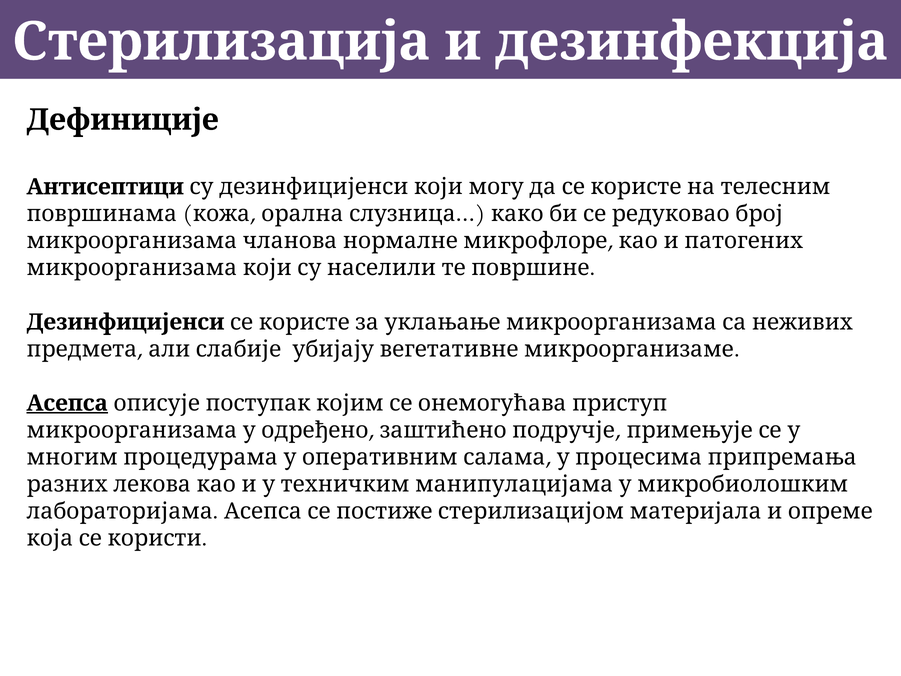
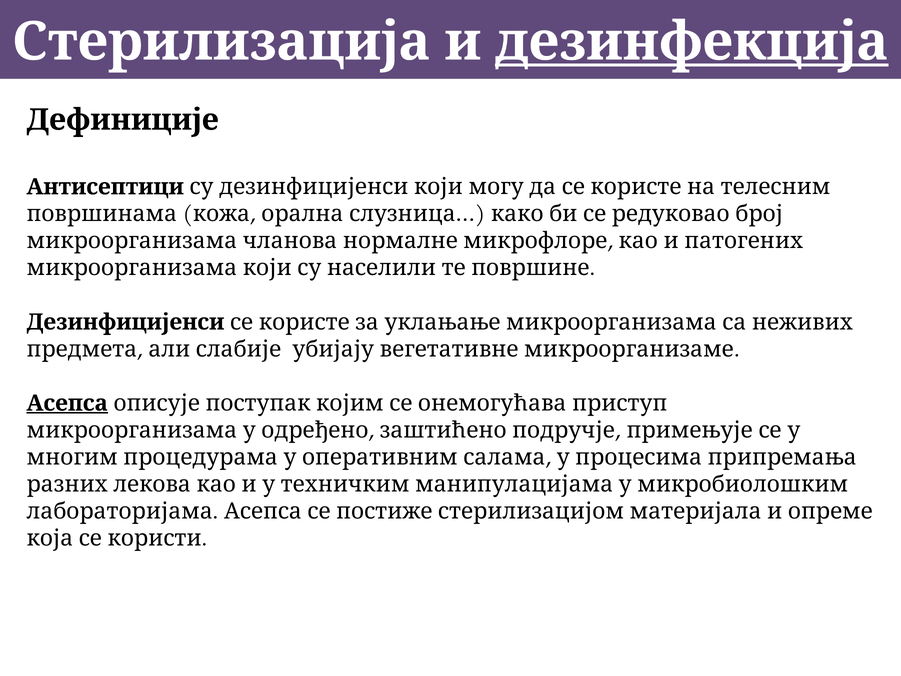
дезинфекција underline: none -> present (692, 42)
